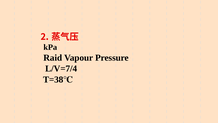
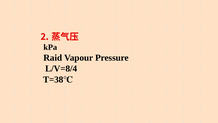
L/V=7/4: L/V=7/4 -> L/V=8/4 (61, 68)
